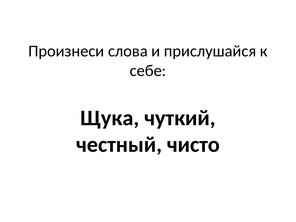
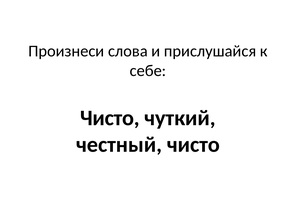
Щука: Щука -> Чисто (110, 118)
